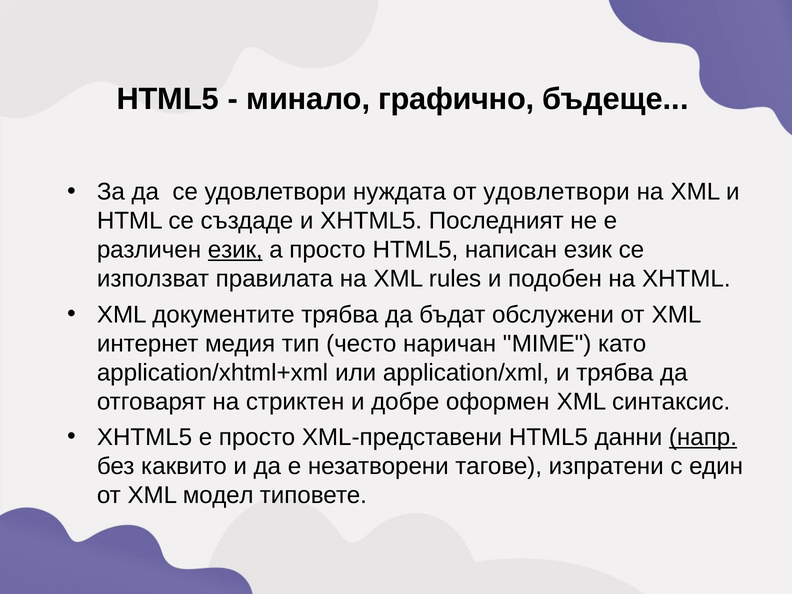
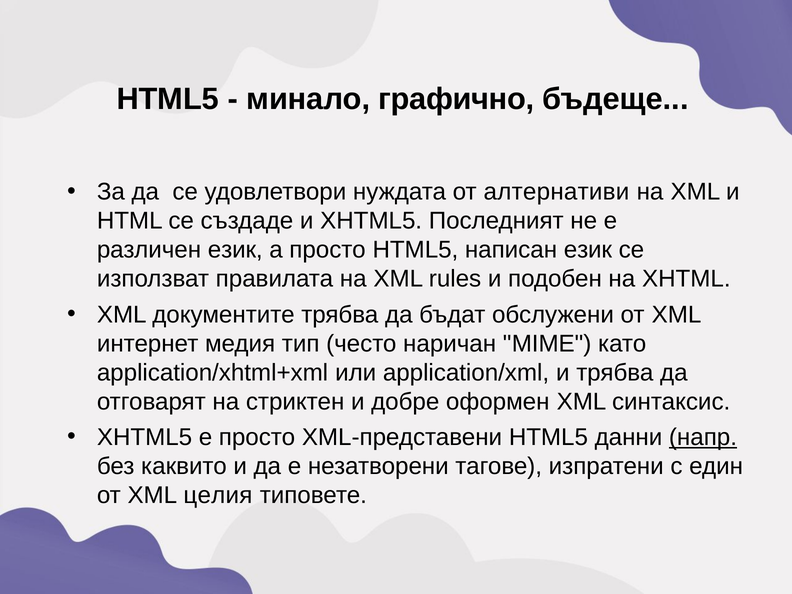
от удовлетвори: удовлетвори -> алтернативи (556, 192)
език underline: present -> none (235, 250)
модел: модел -> целия (218, 495)
